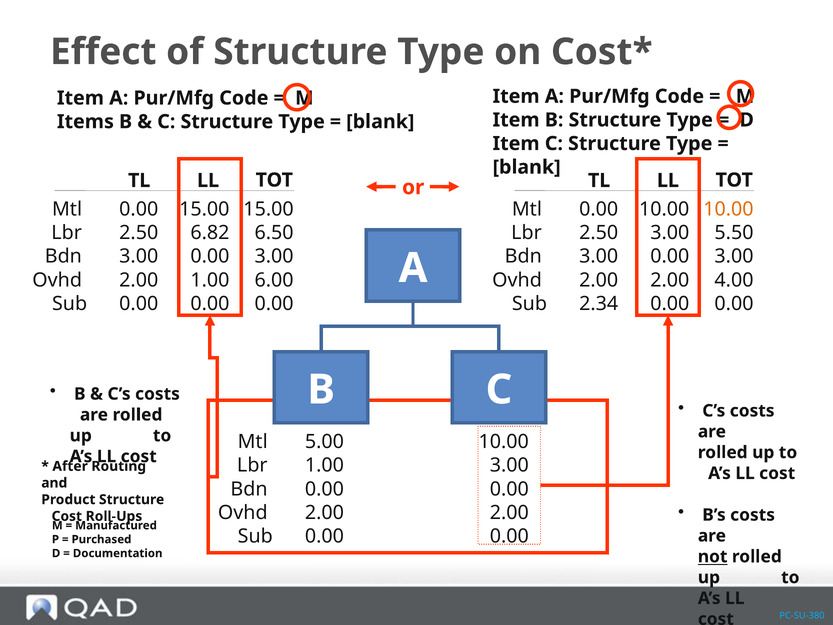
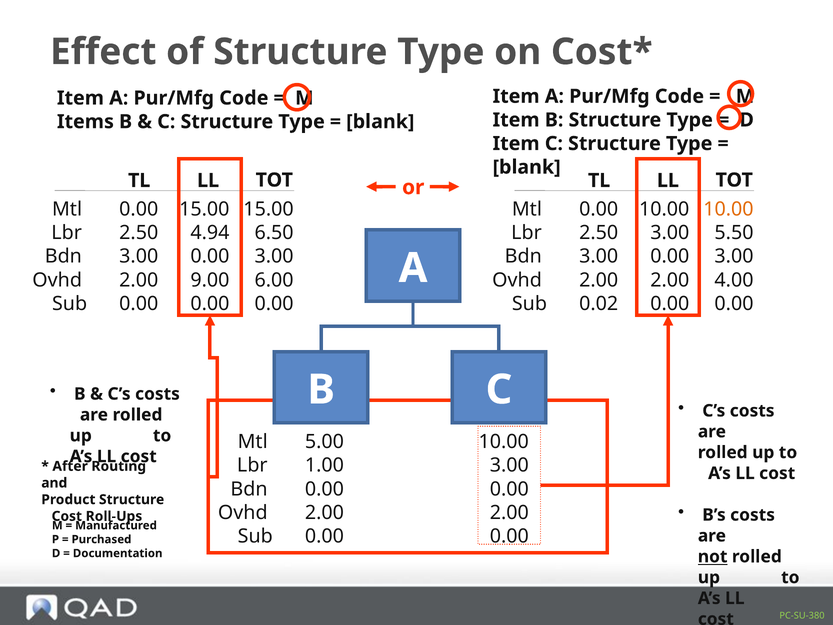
6.82: 6.82 -> 4.94 (210, 233)
1.00: 1.00 -> 9.00 (210, 280)
2.34: 2.34 -> 0.02 (599, 304)
PC-SU-380 colour: light blue -> light green (802, 616)
